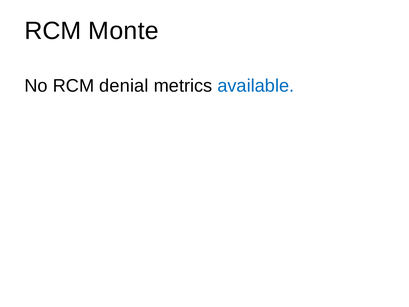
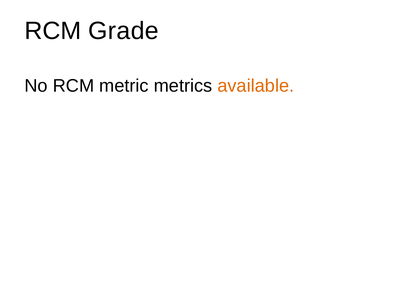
Monte: Monte -> Grade (124, 31)
denial: denial -> metric (124, 86)
available colour: blue -> orange (256, 86)
